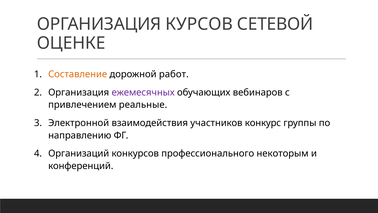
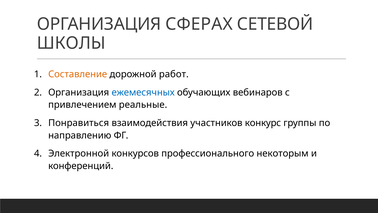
КУРСОВ: КУРСОВ -> СФЕРАХ (199, 24)
ОЦЕНКЕ: ОЦЕНКЕ -> ШКОЛЫ (71, 43)
ежемесячных colour: purple -> blue (143, 92)
Электронной: Электронной -> Понравиться (79, 123)
Организаций: Организаций -> Электронной (79, 153)
